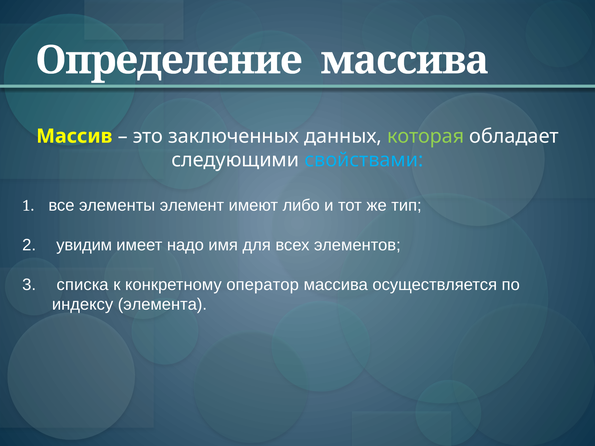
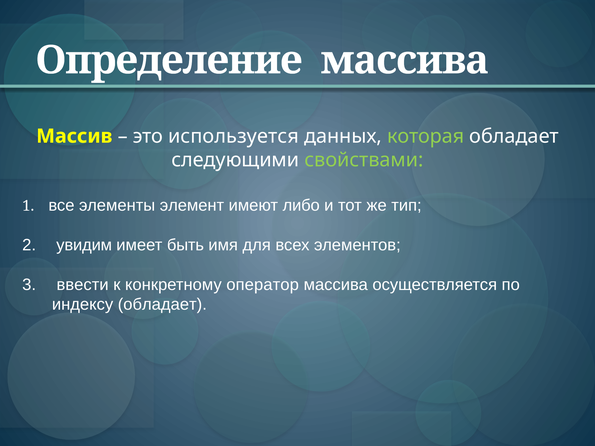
заключенных: заключенных -> используется (234, 136)
свойствами colour: light blue -> light green (364, 160)
надо: надо -> быть (185, 245)
списка: списка -> ввести (83, 285)
индексу элемента: элемента -> обладает (162, 305)
